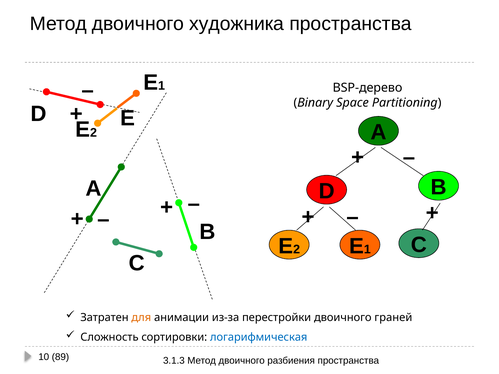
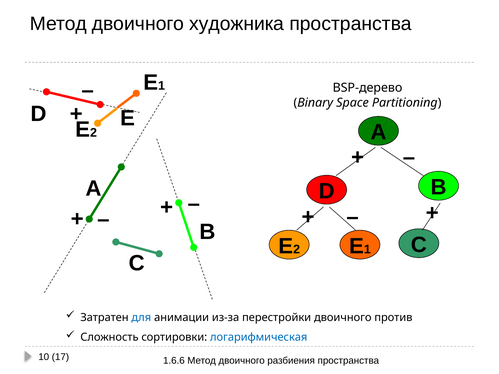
для colour: orange -> blue (141, 318)
граней: граней -> против (393, 318)
89: 89 -> 17 (60, 357)
3.1.3: 3.1.3 -> 1.6.6 (174, 361)
